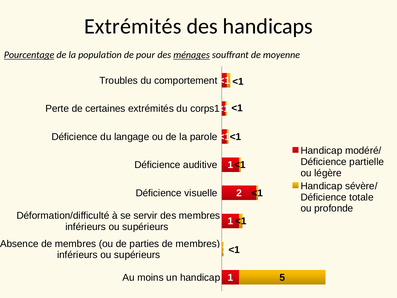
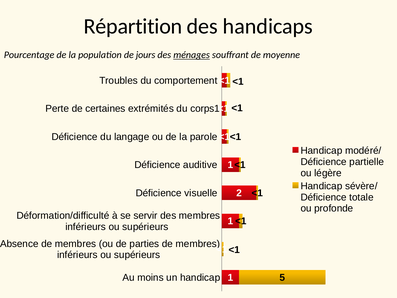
Extrémités: Extrémités -> Répartition (133, 26)
Pourcentage underline: present -> none (29, 55)
pour: pour -> jours (146, 55)
